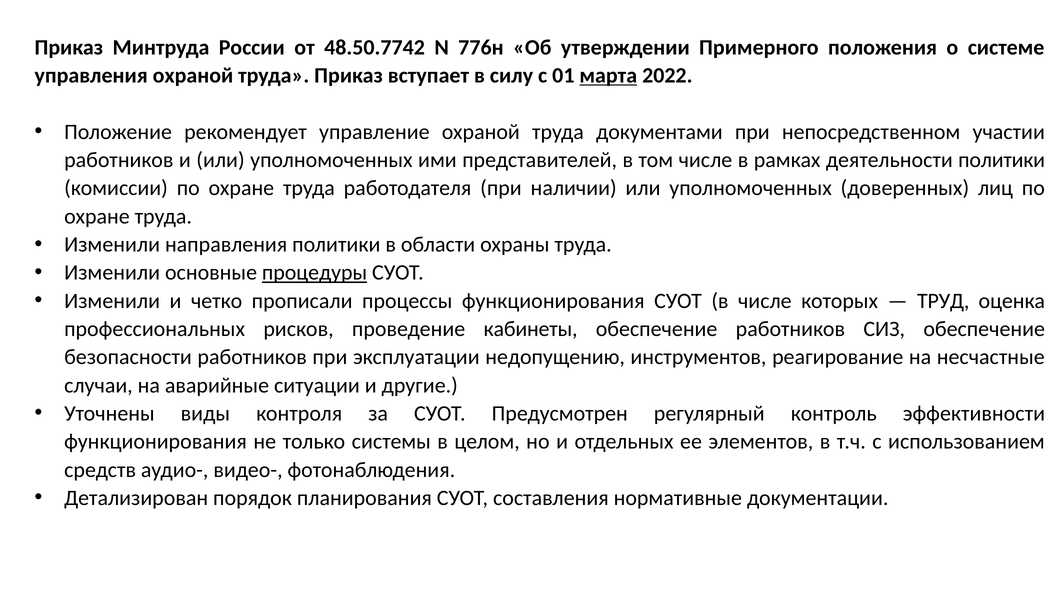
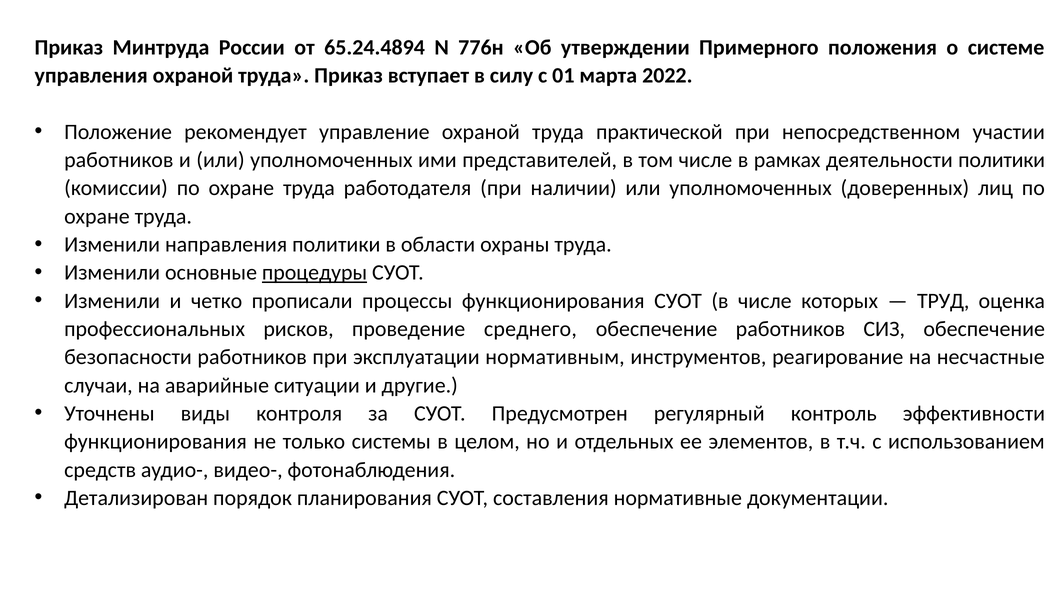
48.50.7742: 48.50.7742 -> 65.24.4894 (375, 47)
марта underline: present -> none (608, 76)
документами: документами -> практической (659, 132)
кабинеты: кабинеты -> среднего (530, 329)
недопущению: недопущению -> нормативным (555, 357)
